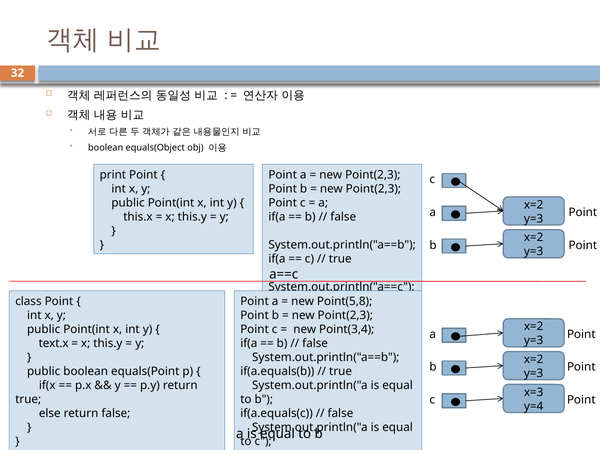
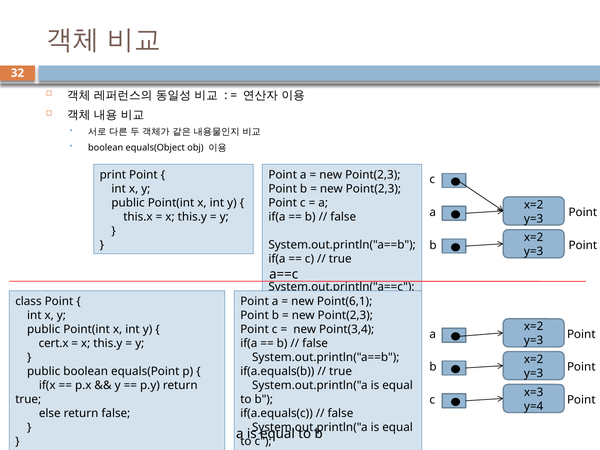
Point(5,8: Point(5,8 -> Point(6,1 (345, 301)
text.x: text.x -> cert.x (54, 343)
